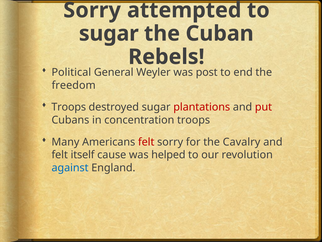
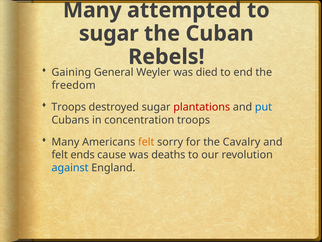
Sorry: Sorry -> Many (92, 10)
Political: Political -> Gaining (71, 72)
post: post -> died (207, 72)
put colour: red -> blue (263, 107)
felt colour: red -> orange (146, 142)
itself: itself -> ends (83, 155)
helped: helped -> deaths (168, 155)
